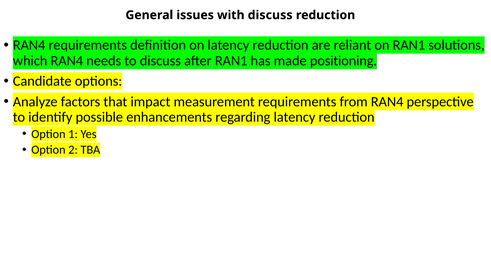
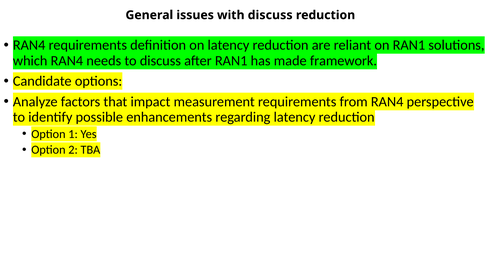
positioning: positioning -> framework (343, 61)
